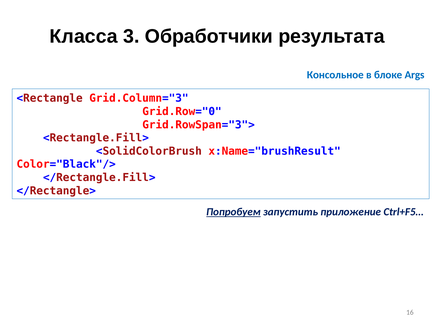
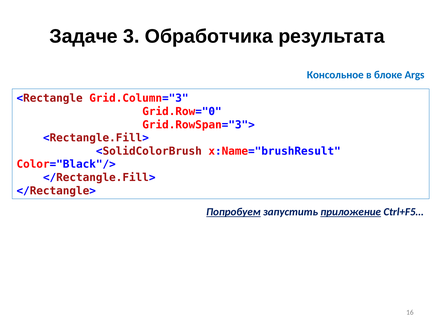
Класса: Класса -> Задаче (84, 36)
Обработчики: Обработчики -> Обработчика (209, 36)
приложение underline: none -> present (351, 212)
